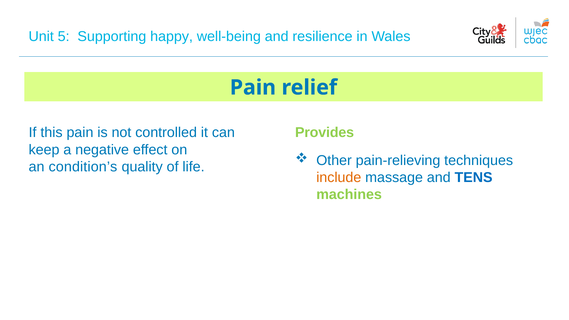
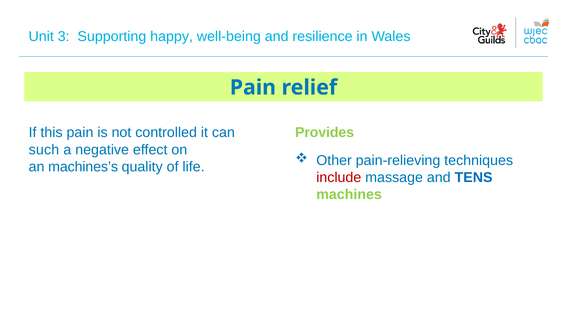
5: 5 -> 3 (64, 36)
keep: keep -> such (44, 150)
condition’s: condition’s -> machines’s (83, 167)
include colour: orange -> red (339, 177)
